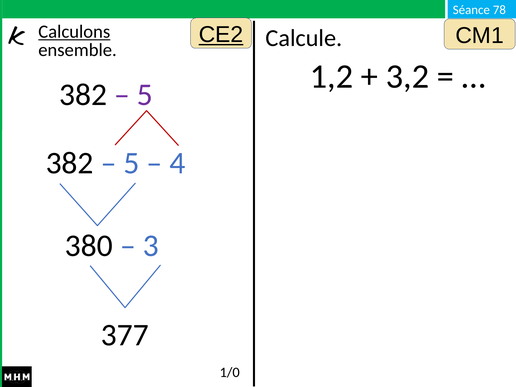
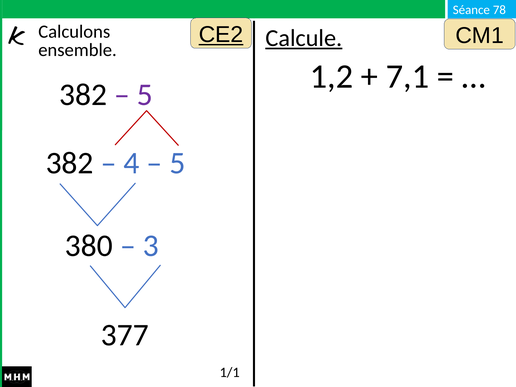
Calculons underline: present -> none (74, 32)
Calcule underline: none -> present (304, 38)
3,2: 3,2 -> 7,1 (407, 76)
5: 5 -> 4 (131, 163)
4: 4 -> 5 (177, 163)
1/0: 1/0 -> 1/1 (230, 372)
